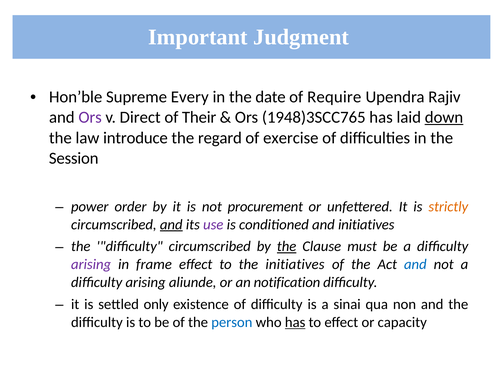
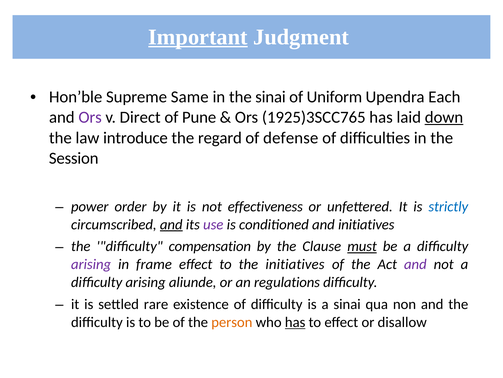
Important underline: none -> present (198, 37)
Every: Every -> Same (190, 97)
the date: date -> sinai (271, 97)
Require: Require -> Uniform (334, 97)
Rajiv: Rajiv -> Each (444, 97)
Their: Their -> Pune (199, 117)
1948)3SCC765: 1948)3SCC765 -> 1925)3SCC765 (314, 117)
exercise: exercise -> defense (291, 138)
procurement: procurement -> effectiveness (265, 206)
strictly colour: orange -> blue (448, 206)
difficulty circumscribed: circumscribed -> compensation (210, 246)
the underline: present -> none (287, 246)
must underline: none -> present (362, 246)
and colour: blue -> purple (415, 264)
notification: notification -> regulations (287, 282)
only: only -> rare (156, 304)
person colour: blue -> orange (232, 322)
capacity: capacity -> disallow (402, 322)
